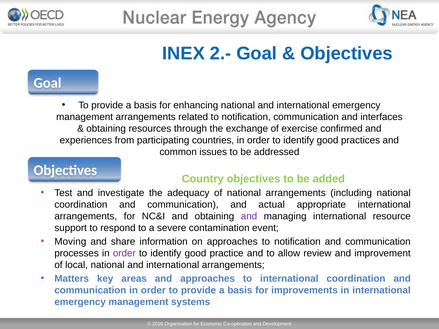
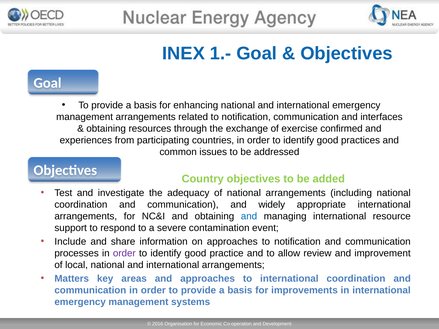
2.-: 2.- -> 1.- (221, 53)
actual: actual -> widely (272, 205)
and colour: purple -> blue (249, 216)
Moving: Moving -> Include (70, 242)
